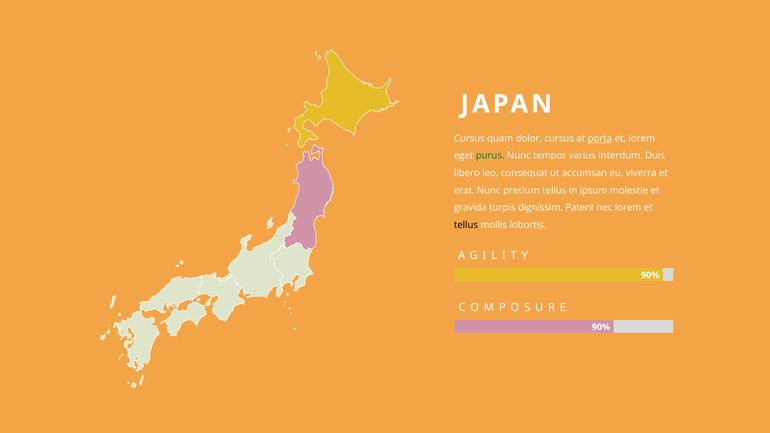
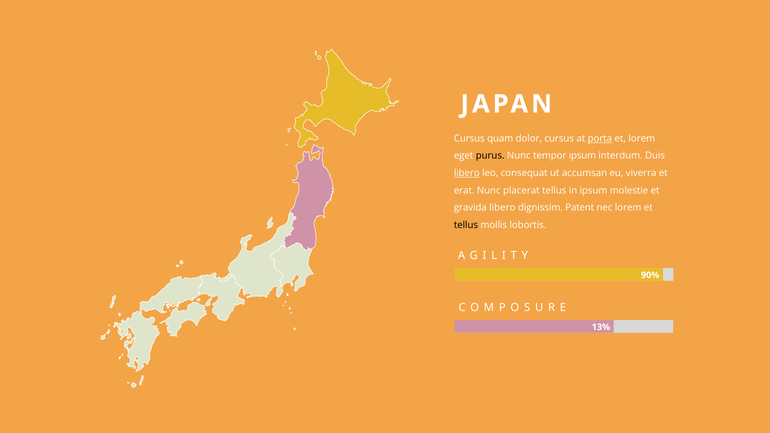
purus colour: green -> black (490, 156)
tempor varius: varius -> ipsum (582, 156)
libero underline: none -> present (467, 173)
pretium: pretium -> placerat (521, 190)
gravida turpis: turpis -> libero (502, 208)
90%: 90% -> 13% (601, 327)
